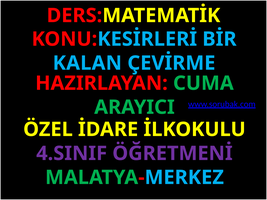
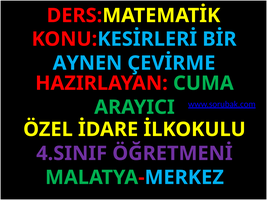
KALAN: KALAN -> AYNEN (87, 63)
